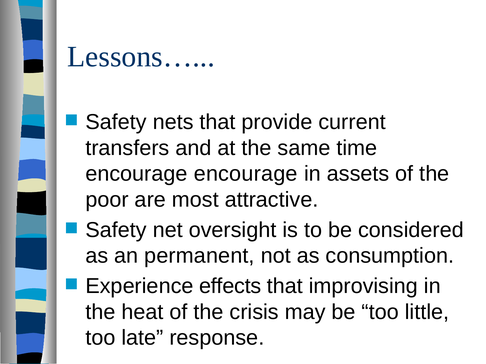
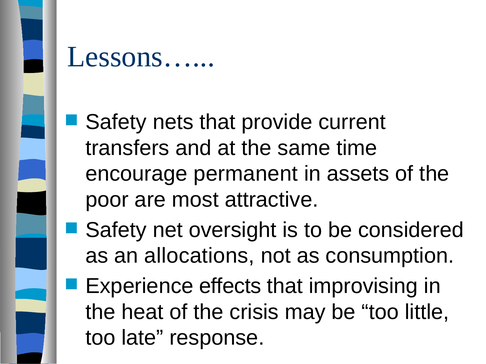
encourage encourage: encourage -> permanent (246, 174)
permanent: permanent -> allocations (199, 256)
